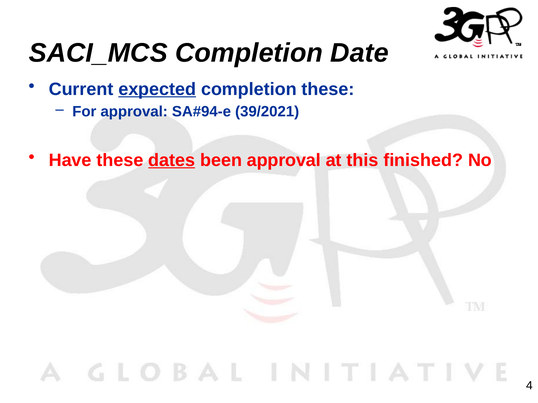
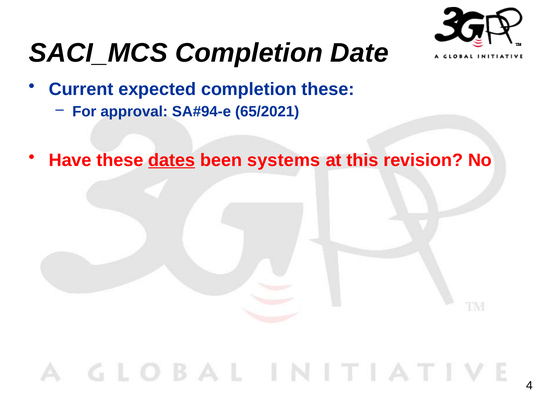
expected underline: present -> none (157, 89)
39/2021: 39/2021 -> 65/2021 (267, 112)
been approval: approval -> systems (284, 160)
finished: finished -> revision (423, 160)
